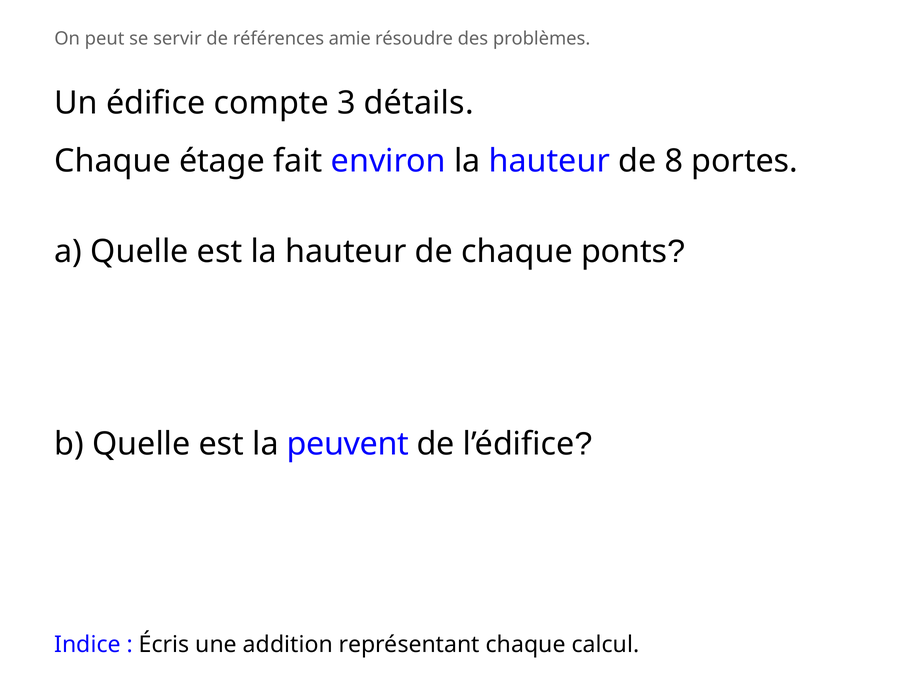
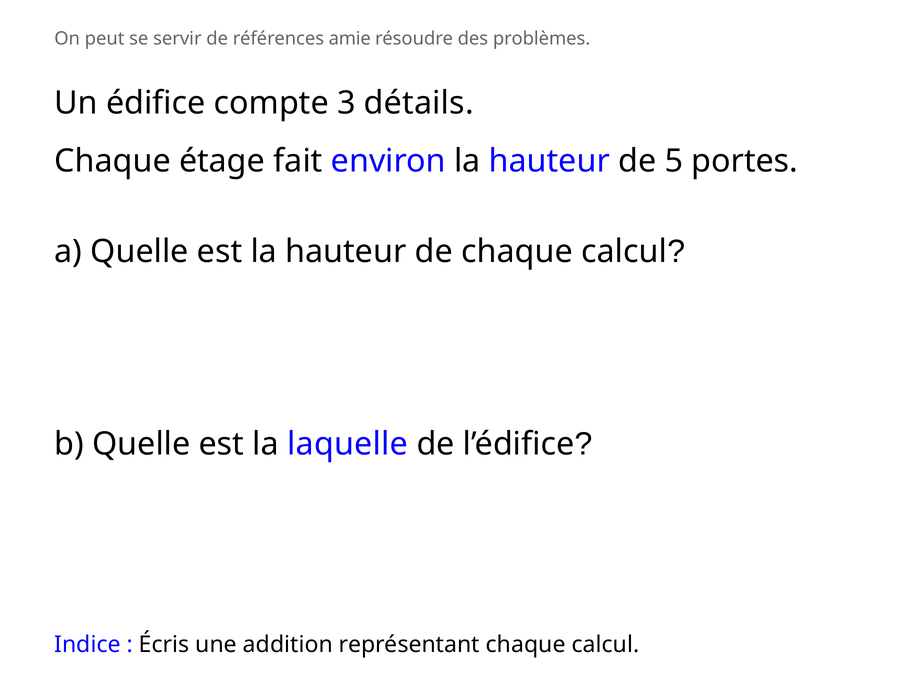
8: 8 -> 5 (674, 161)
de chaque ponts: ponts -> calcul (624, 252)
peuvent: peuvent -> laquelle (348, 444)
